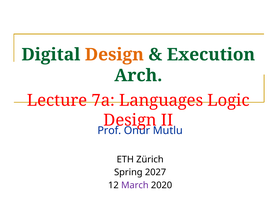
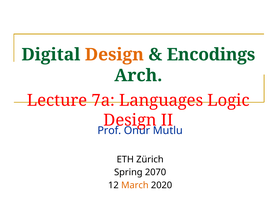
Execution: Execution -> Encodings (211, 55)
2027: 2027 -> 2070 (156, 173)
March colour: purple -> orange (135, 186)
